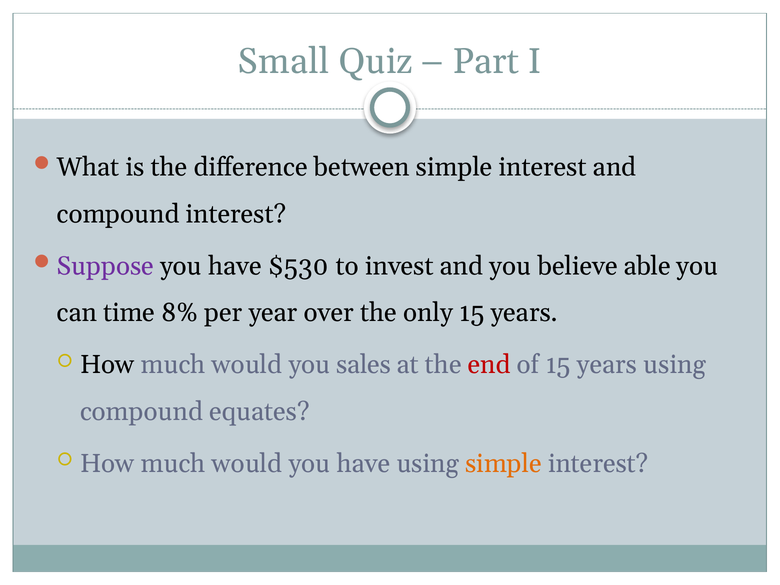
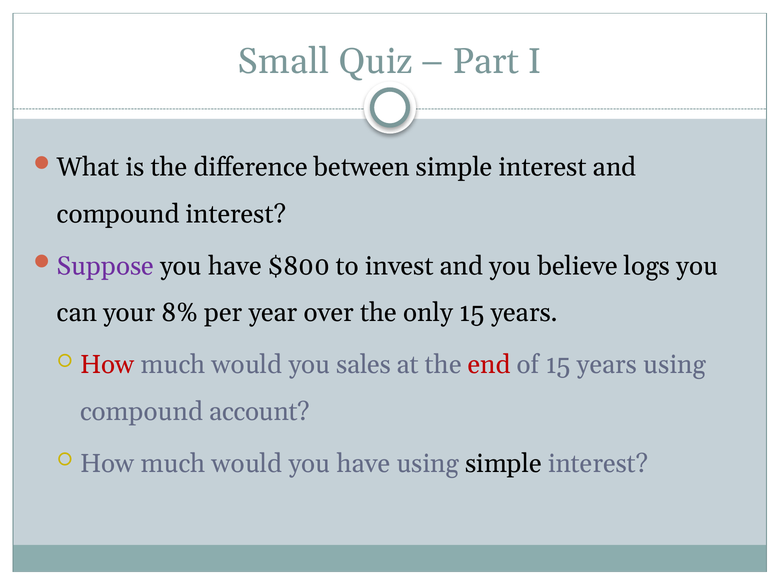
$530: $530 -> $800 (299, 266)
able: able -> logs (647, 266)
time: time -> your (129, 313)
How colour: black -> red (107, 365)
equates: equates -> account (259, 412)
simple colour: orange -> black (503, 464)
